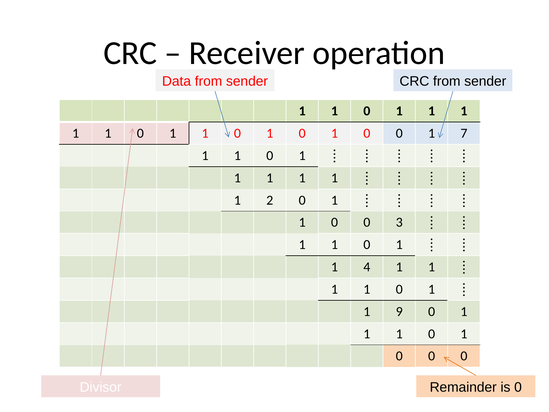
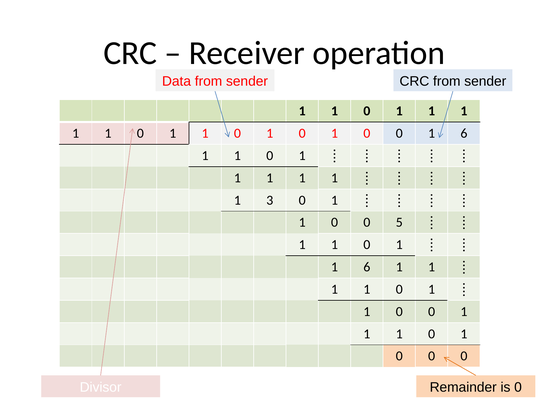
0 1 7: 7 -> 6 (464, 133)
2: 2 -> 3 (270, 200)
3: 3 -> 5 (399, 222)
4: 4 -> 6 (367, 267)
9: 9 -> 0 (399, 311)
